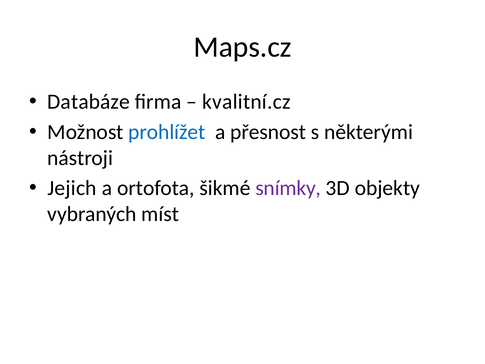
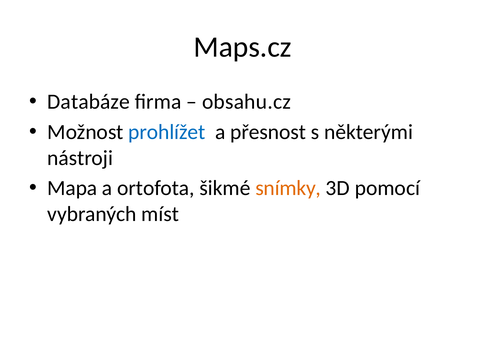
kvalitní.cz: kvalitní.cz -> obsahu.cz (246, 102)
Jejich: Jejich -> Mapa (72, 188)
snímky colour: purple -> orange (288, 188)
objekty: objekty -> pomocí (387, 188)
